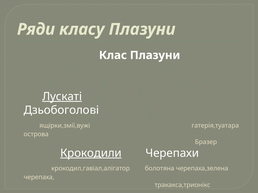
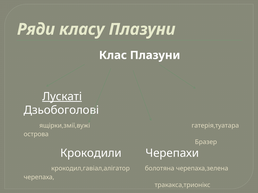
Крокодили underline: present -> none (91, 153)
